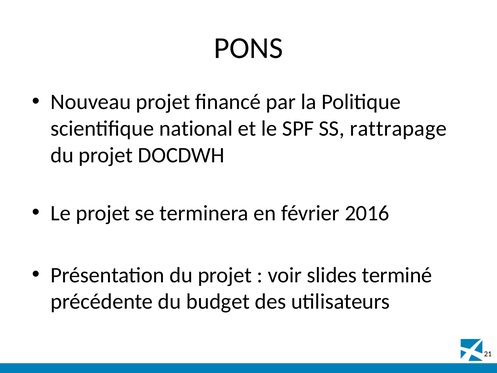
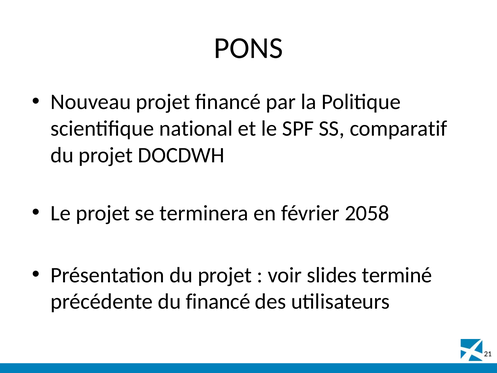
rattrapage: rattrapage -> comparatif (398, 128)
2016: 2016 -> 2058 (367, 213)
du budget: budget -> financé (218, 301)
